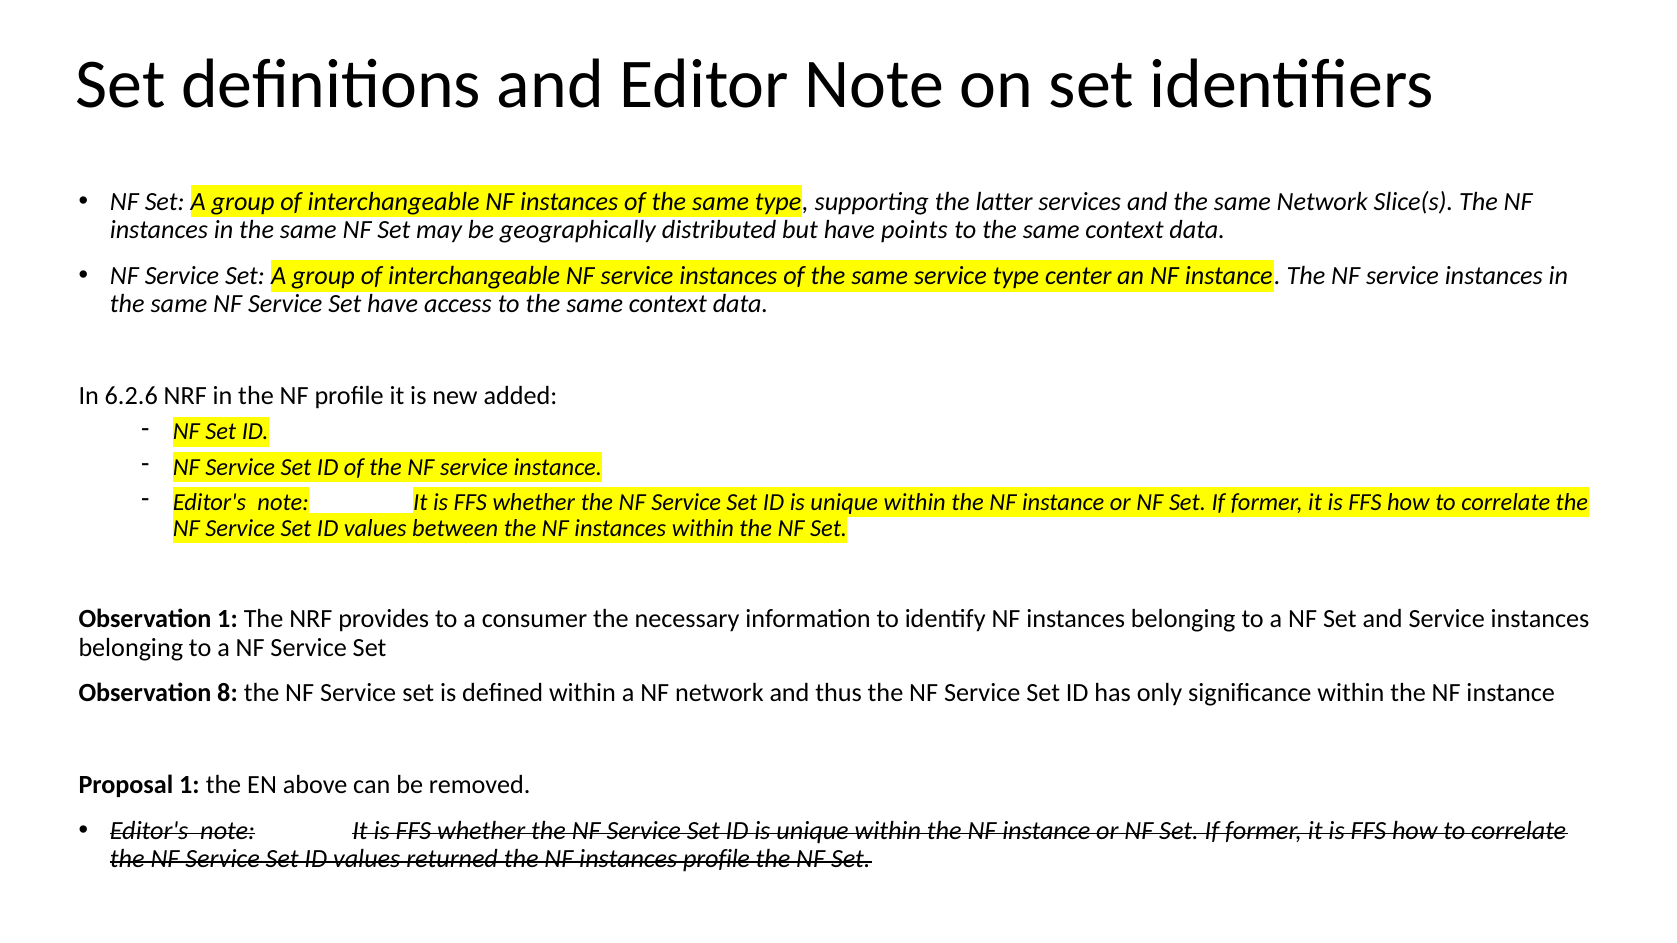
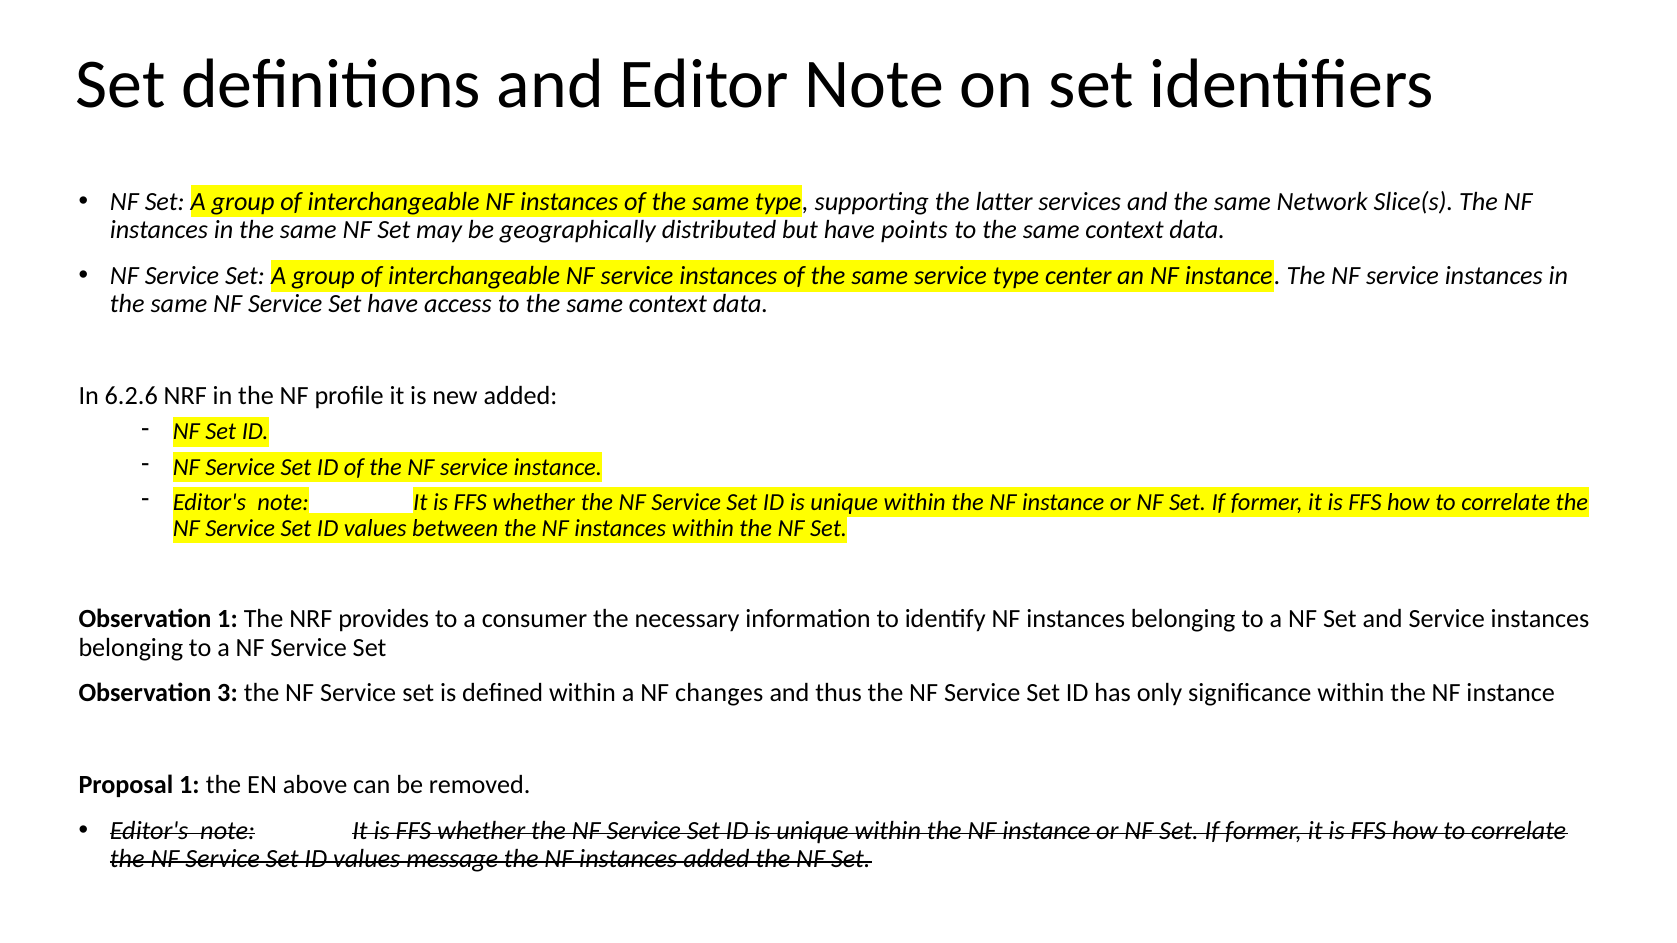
8: 8 -> 3 (227, 693)
NF network: network -> changes (719, 693)
returned: returned -> message (452, 859)
instances profile: profile -> added (716, 859)
